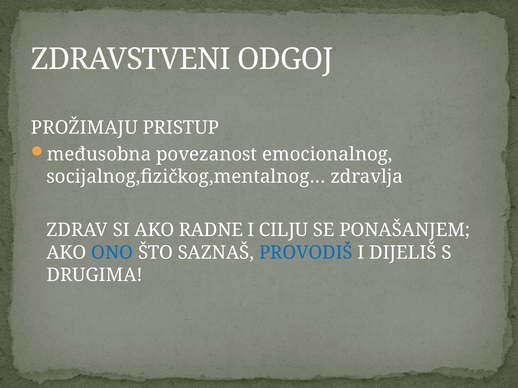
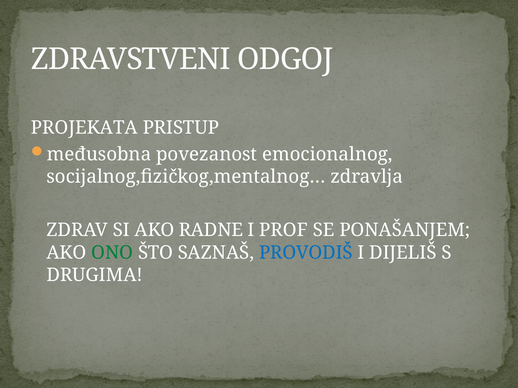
PROŽIMAJU: PROŽIMAJU -> PROJEKATA (84, 128)
CILJU: CILJU -> PROF (283, 230)
ONO colour: blue -> green (112, 253)
